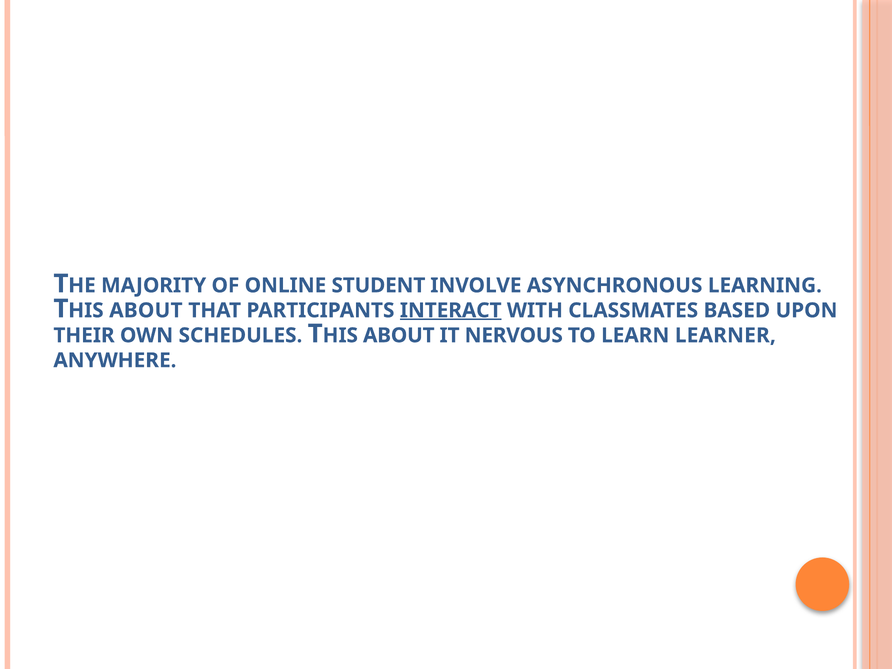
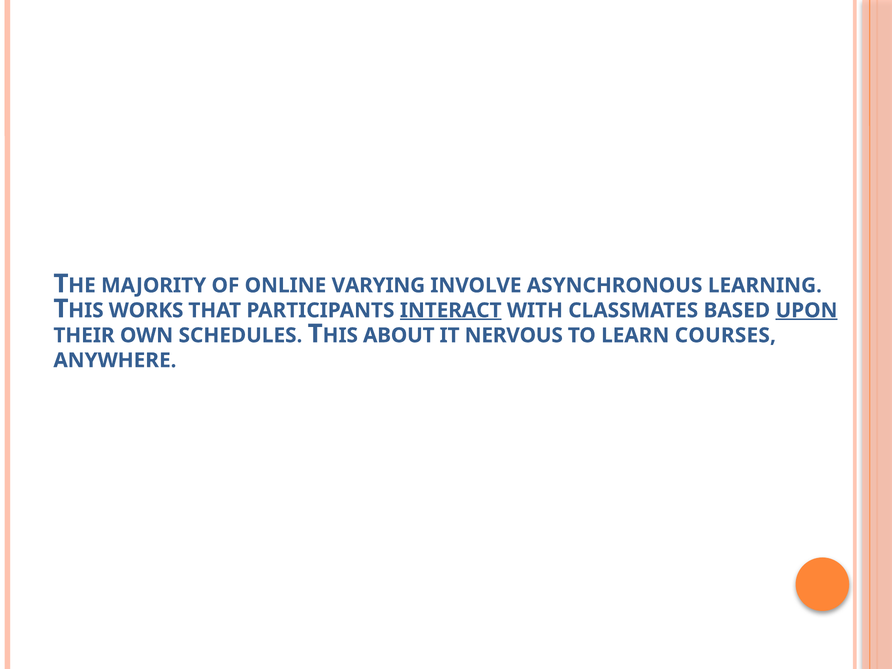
STUDENT: STUDENT -> VARYING (378, 285)
ABOUT: ABOUT -> WORKS (146, 310)
UPON underline: none -> present (806, 310)
LEARNER: LEARNER -> COURSES (725, 335)
